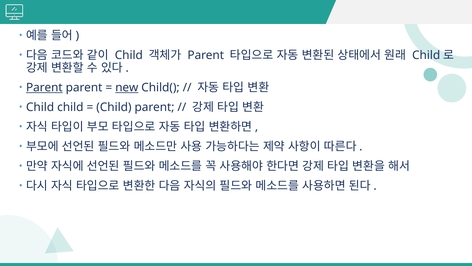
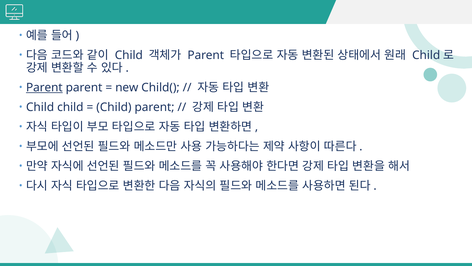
new underline: present -> none (127, 87)
